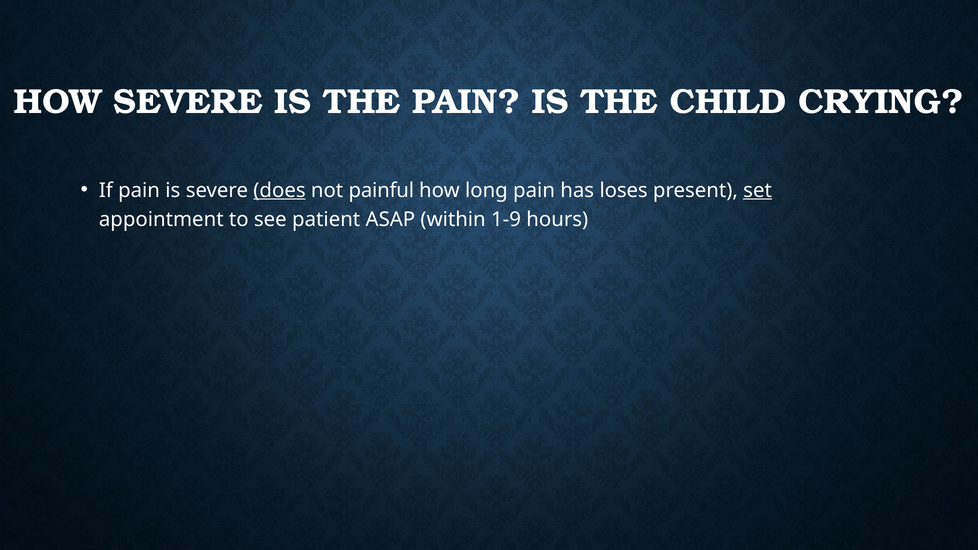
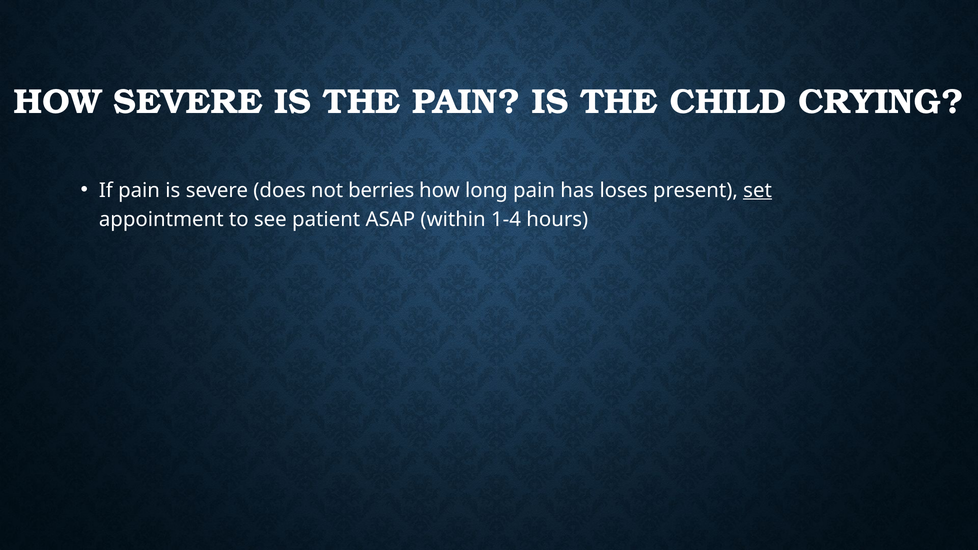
does underline: present -> none (280, 190)
painful: painful -> berries (381, 190)
1-9: 1-9 -> 1-4 (506, 220)
